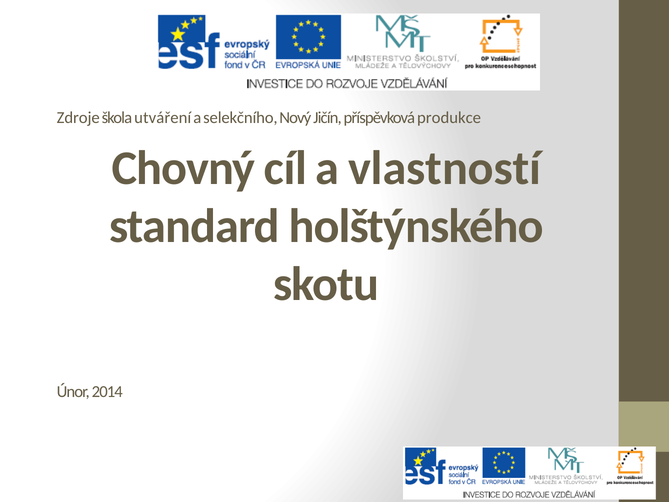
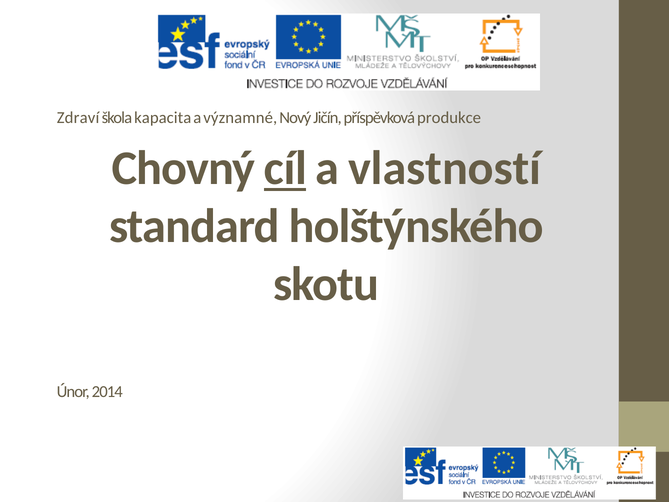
Zdroje: Zdroje -> Zdraví (78, 118)
utváření: utváření -> kapacita (163, 118)
selekčního: selekčního -> významné (240, 118)
cíl underline: none -> present (285, 168)
